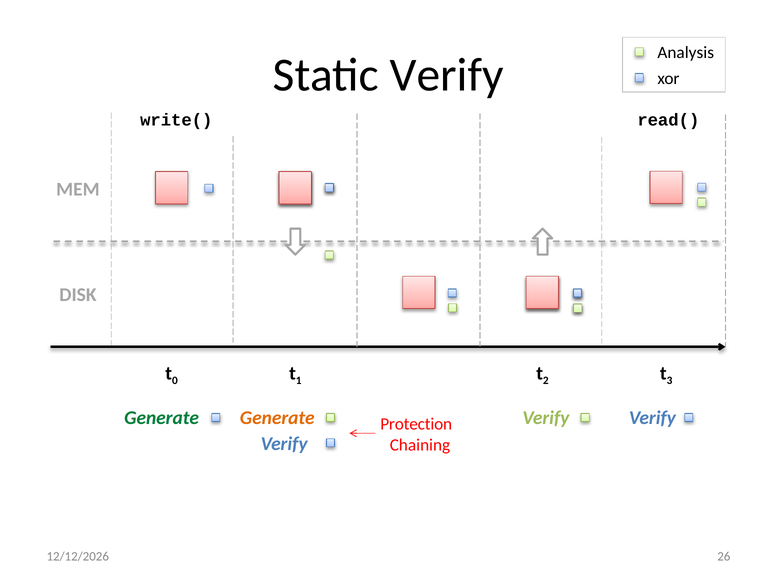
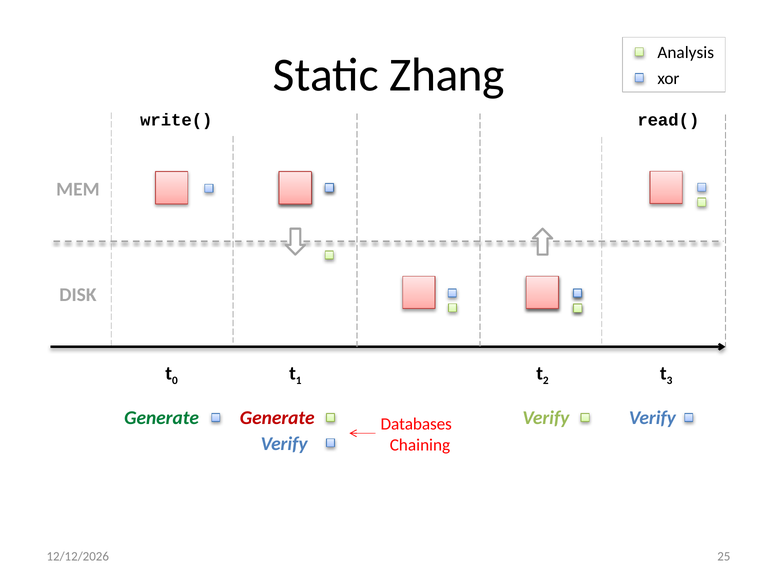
Static Verify: Verify -> Zhang (447, 75)
Generate colour: orange -> red (277, 417)
Protection: Protection -> Databases (416, 424)
26: 26 -> 25 (724, 556)
